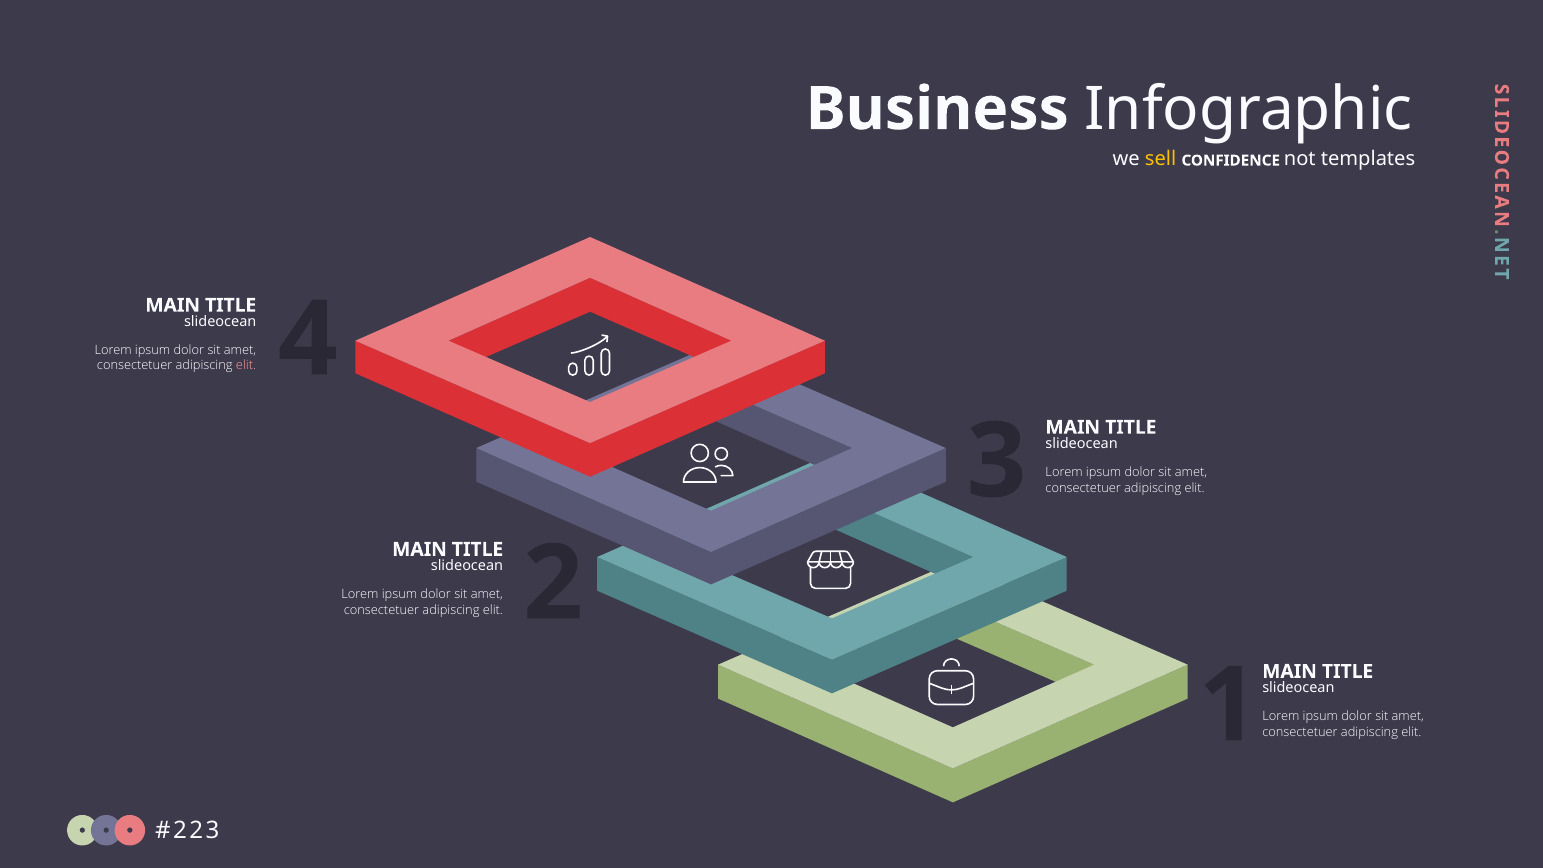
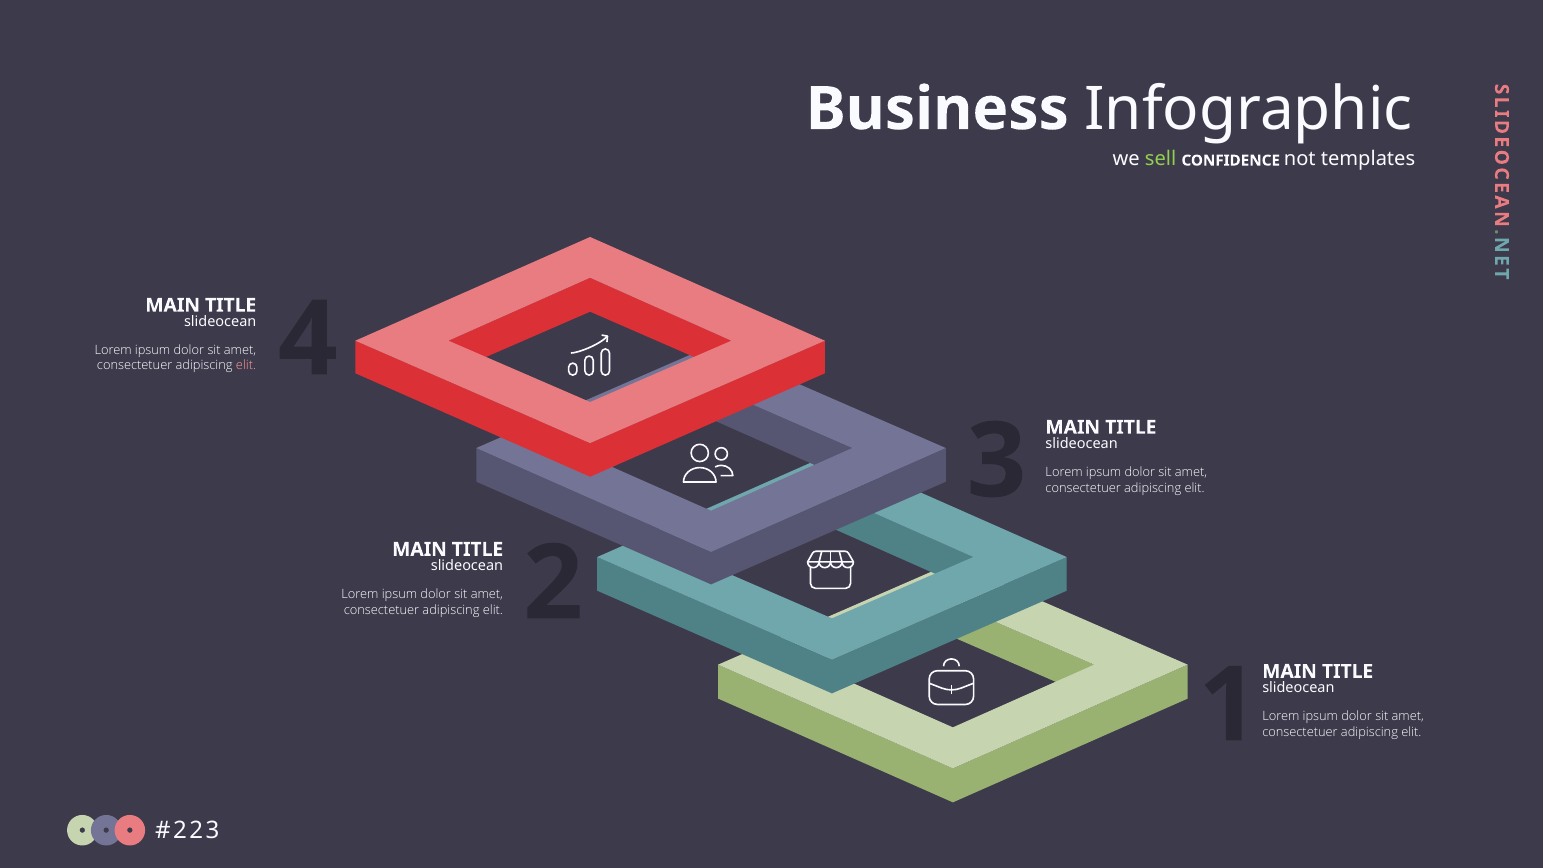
sell colour: yellow -> light green (1161, 159)
